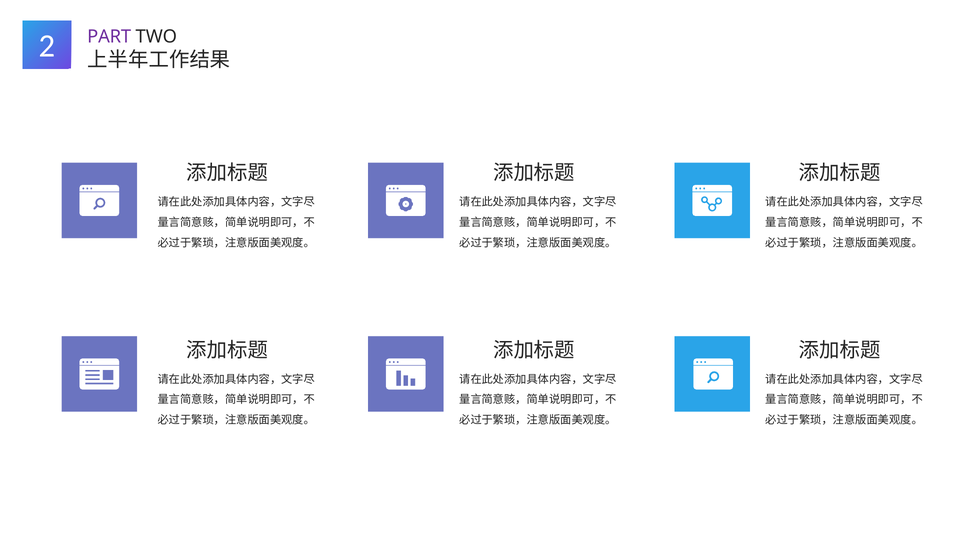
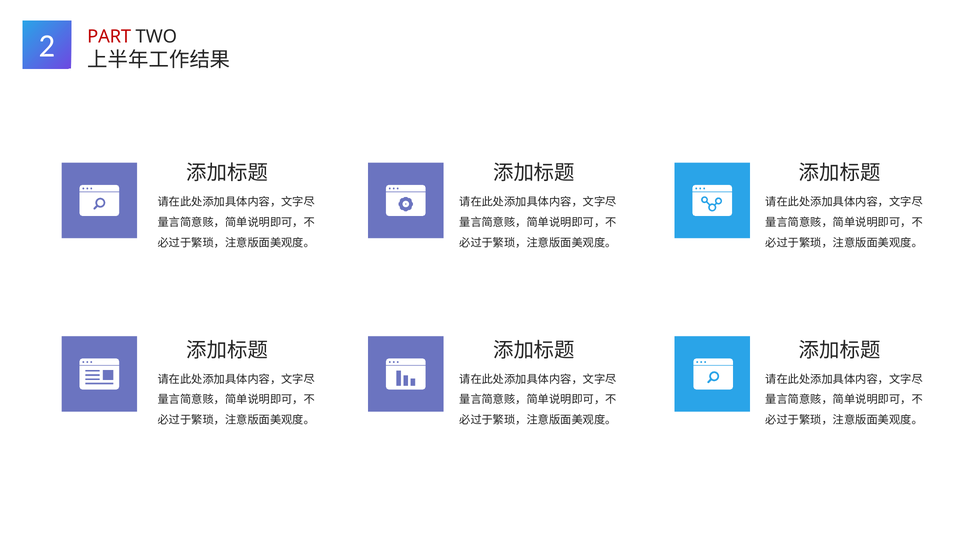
PART colour: purple -> red (109, 37)
